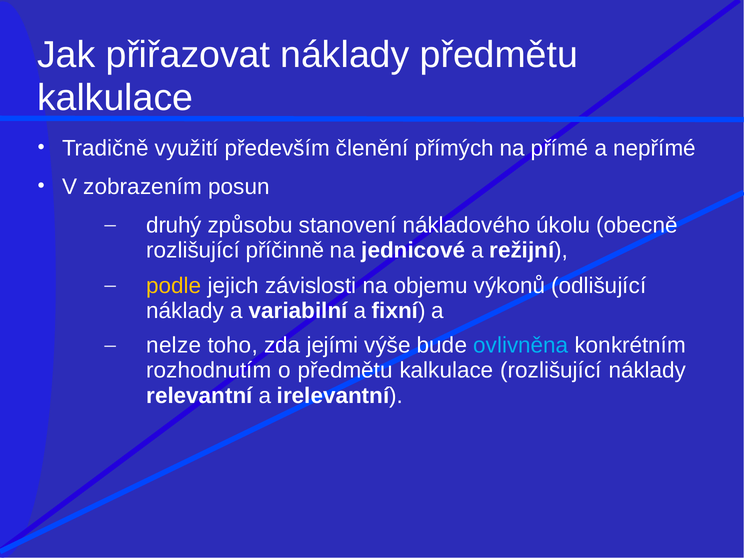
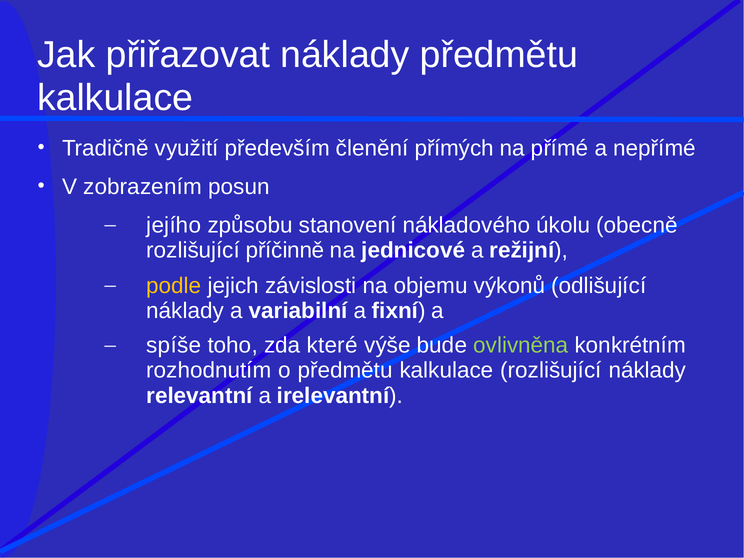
druhý: druhý -> jejího (174, 225)
nelze: nelze -> spíše (174, 345)
jejími: jejími -> které (332, 345)
ovlivněna colour: light blue -> light green (521, 345)
